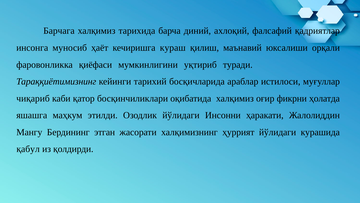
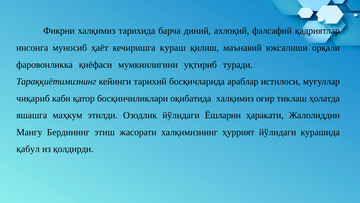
Барчага: Барчага -> Фикрни (59, 31)
фикрни: фикрни -> тиклаш (292, 98)
Инсонни: Инсонни -> Ёшларни (223, 115)
этган: этган -> этиш (105, 132)
